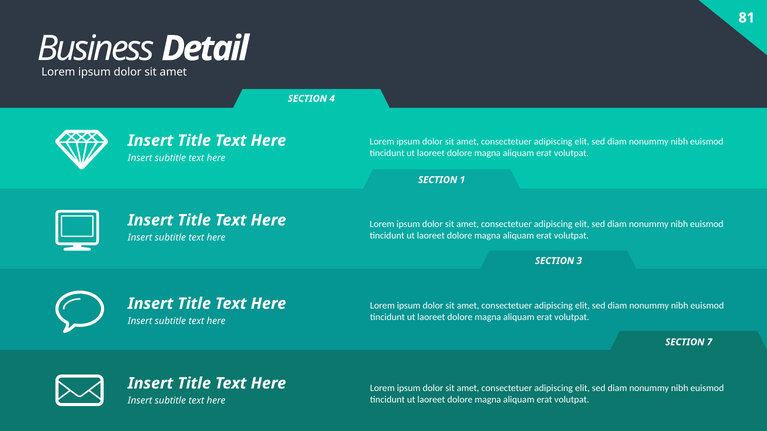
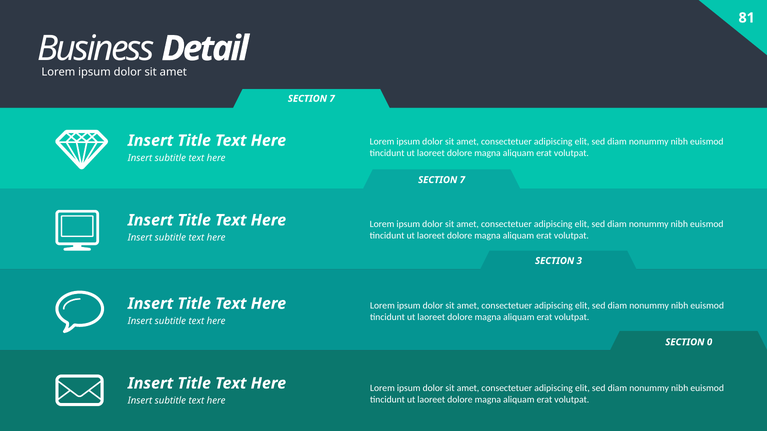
4: 4 -> 7 (332, 99)
1: 1 -> 7 (462, 180)
7: 7 -> 0 (710, 342)
